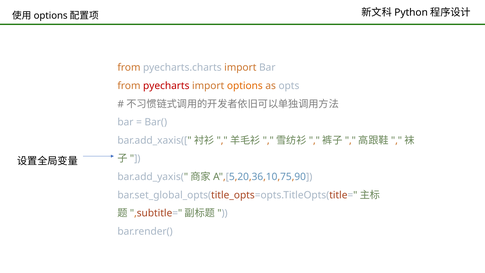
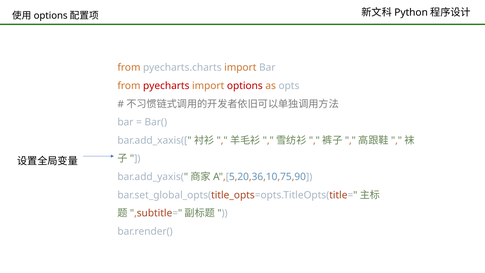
options colour: orange -> red (245, 86)
